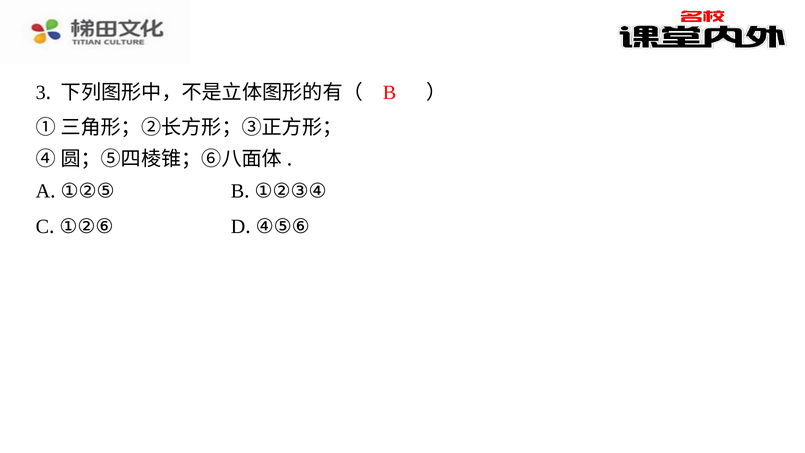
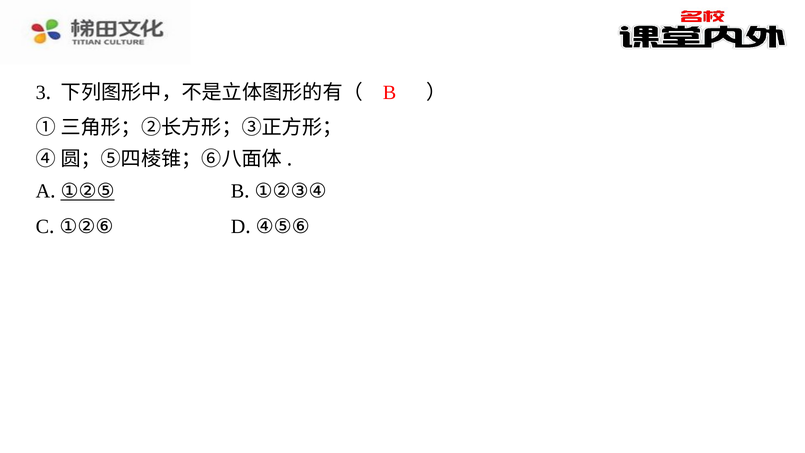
①②⑤ underline: none -> present (88, 191)
